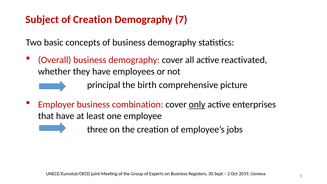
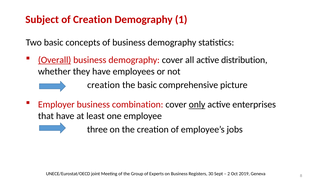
7: 7 -> 1 (181, 19)
Overall underline: none -> present (55, 60)
reactivated: reactivated -> distribution (244, 60)
principal: principal -> creation (104, 85)
the birth: birth -> basic (147, 85)
